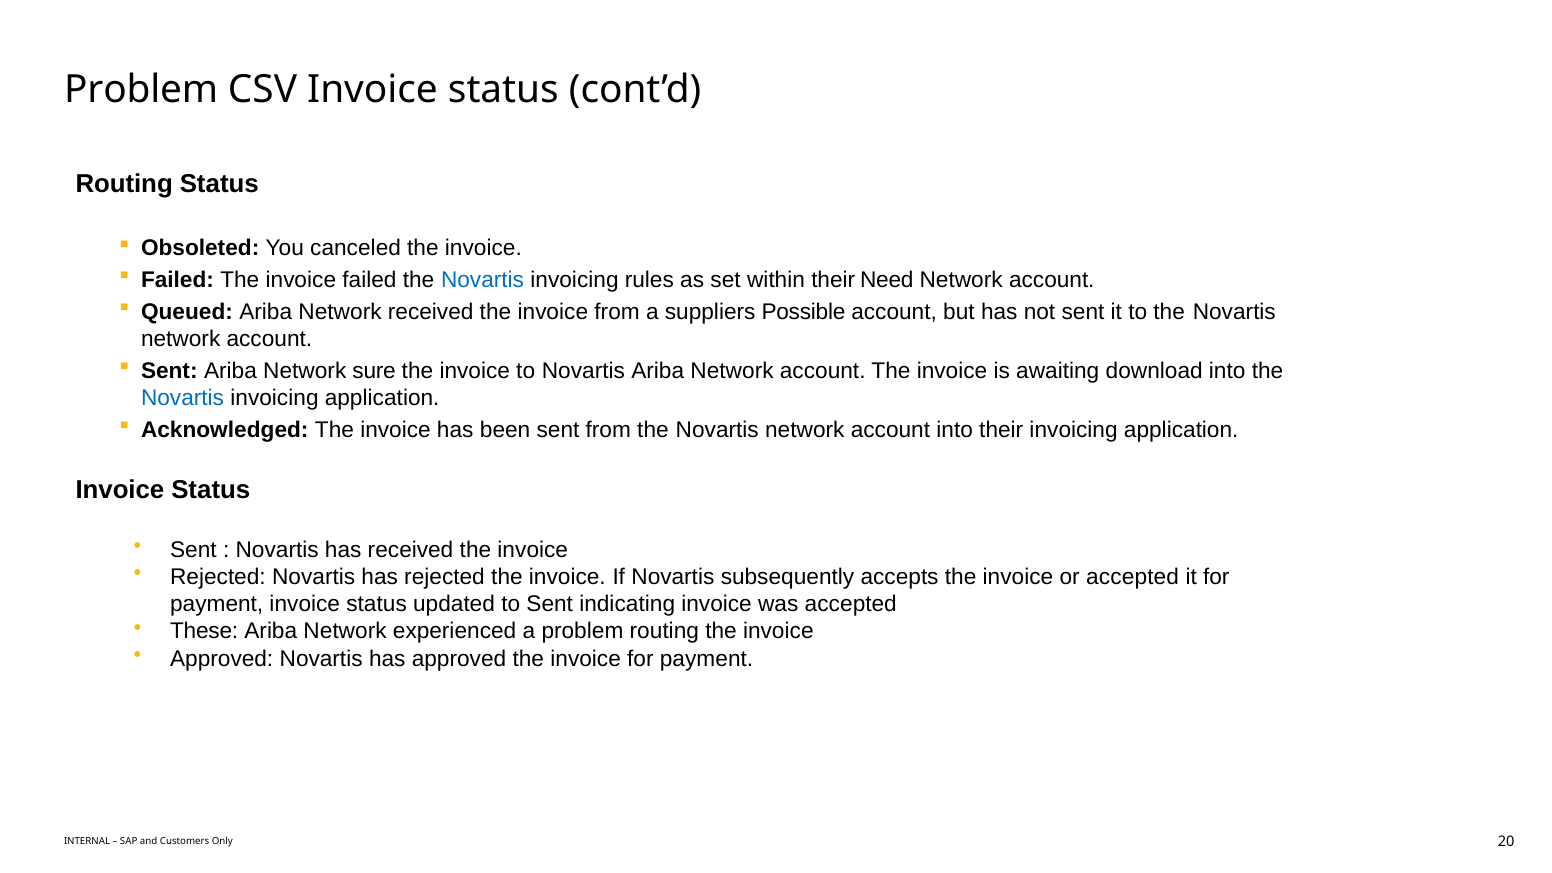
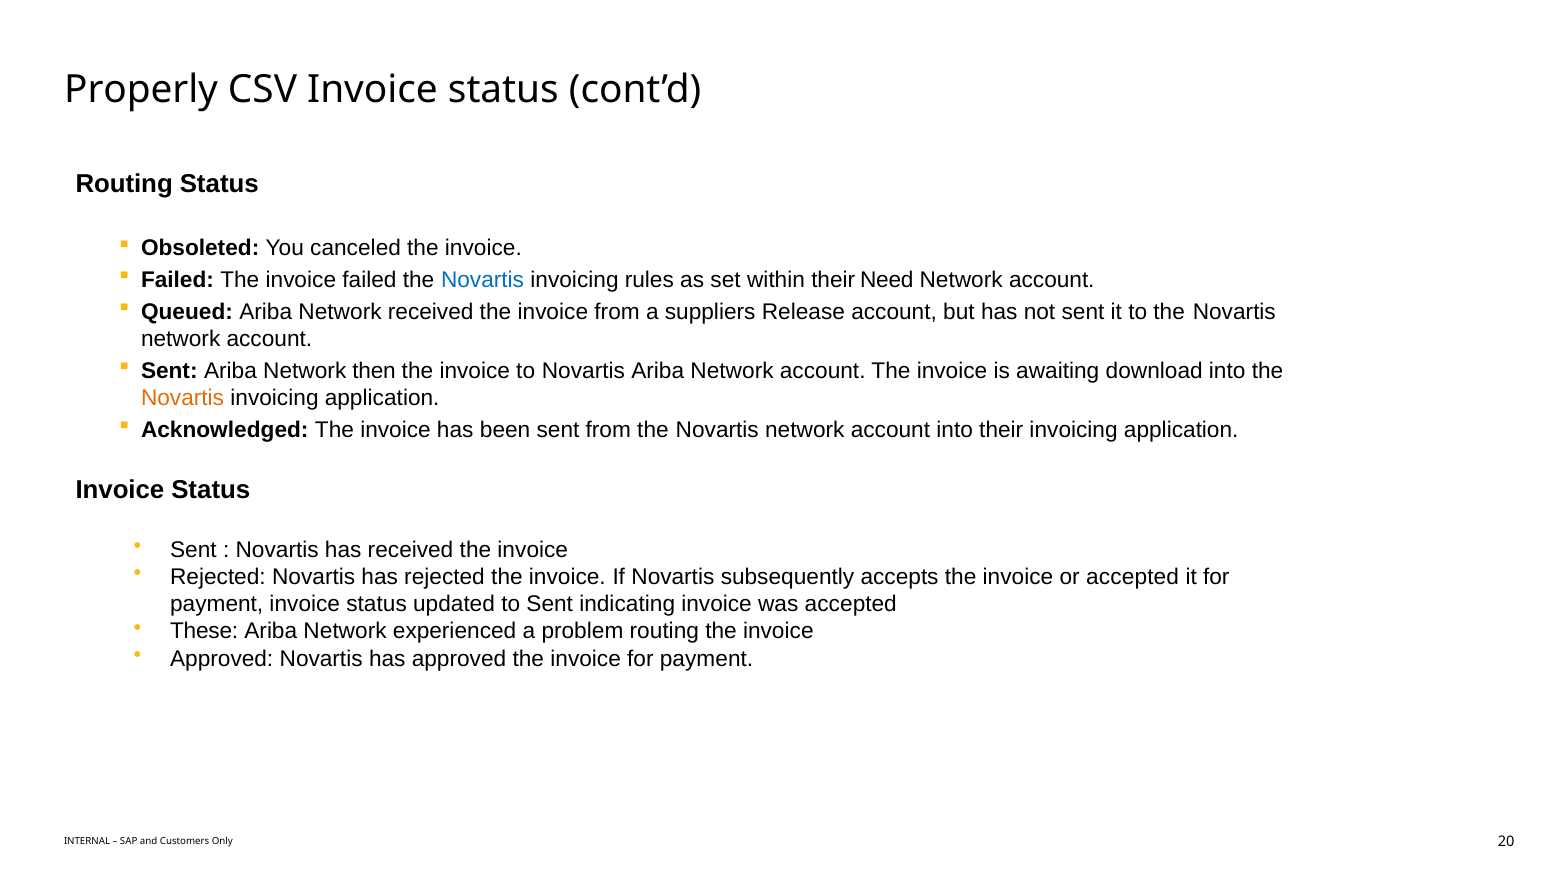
Problem: Problem -> Properly (141, 90)
Possible: Possible -> Release (803, 312)
sure: sure -> then (374, 371)
Novartis colour: blue -> orange (183, 398)
